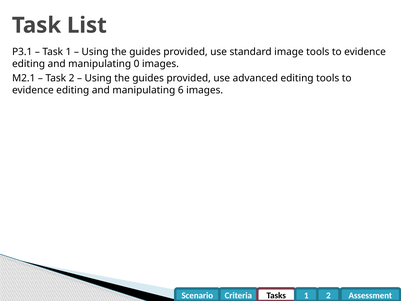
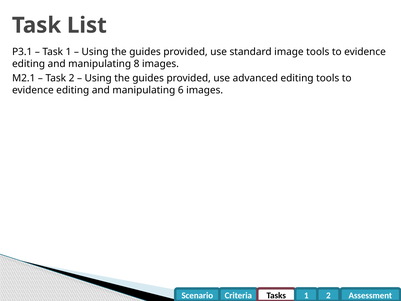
0: 0 -> 8 (137, 64)
